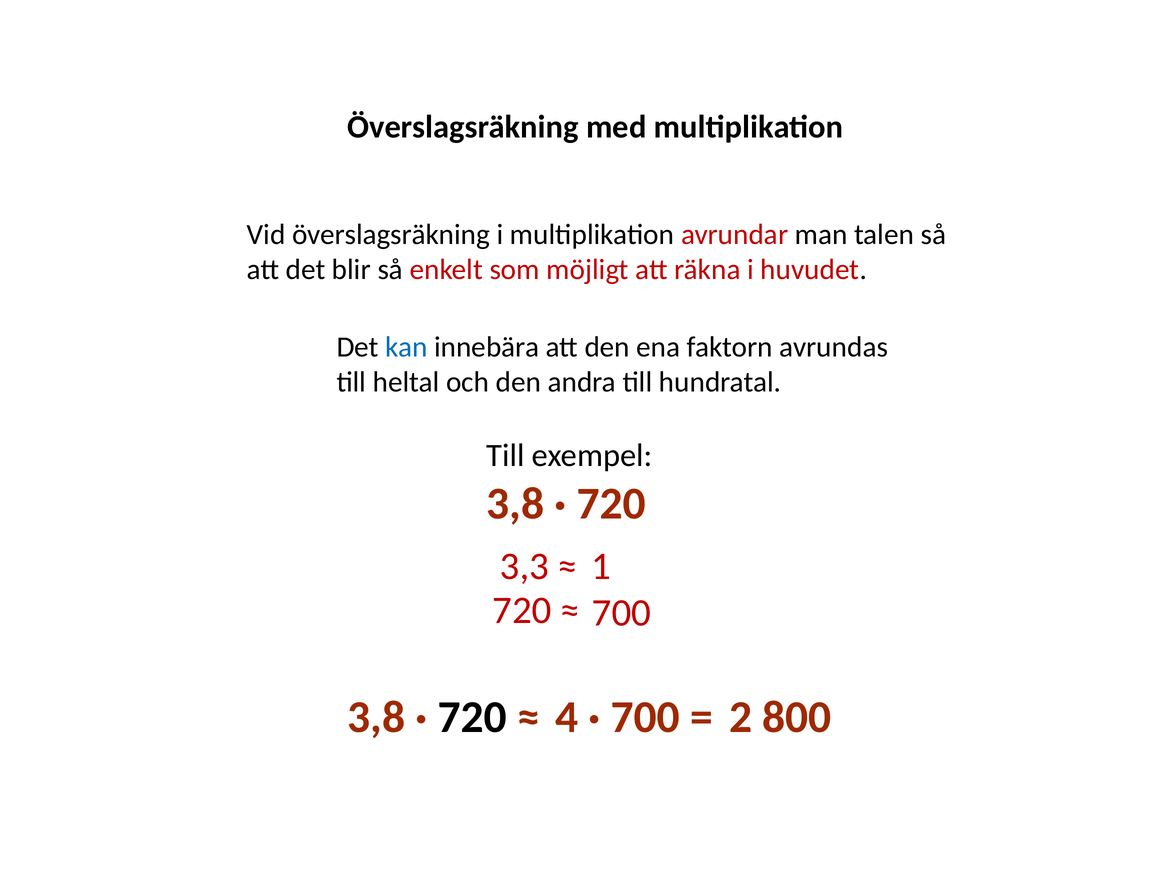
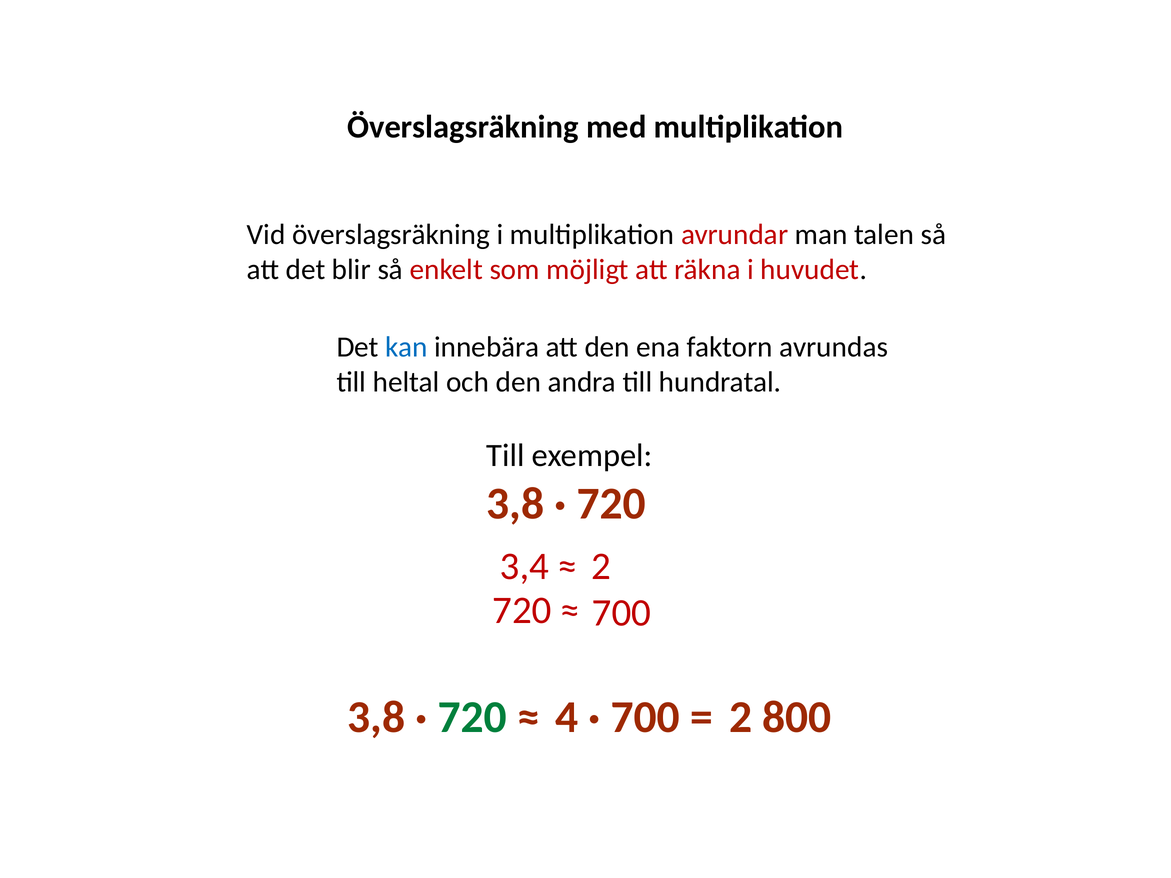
3,3: 3,3 -> 3,4 (525, 567)
1: 1 -> 2 (601, 567)
720 colour: black -> green (472, 717)
